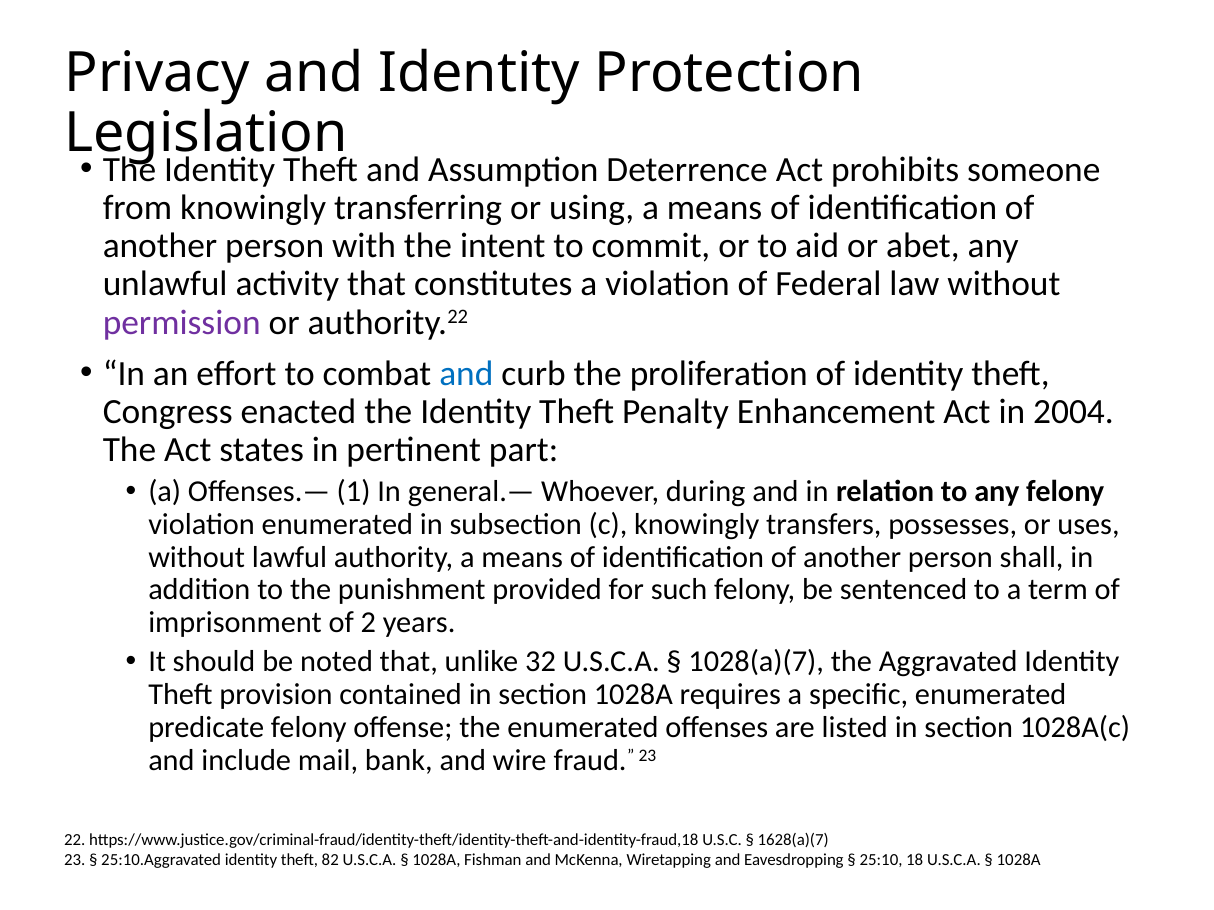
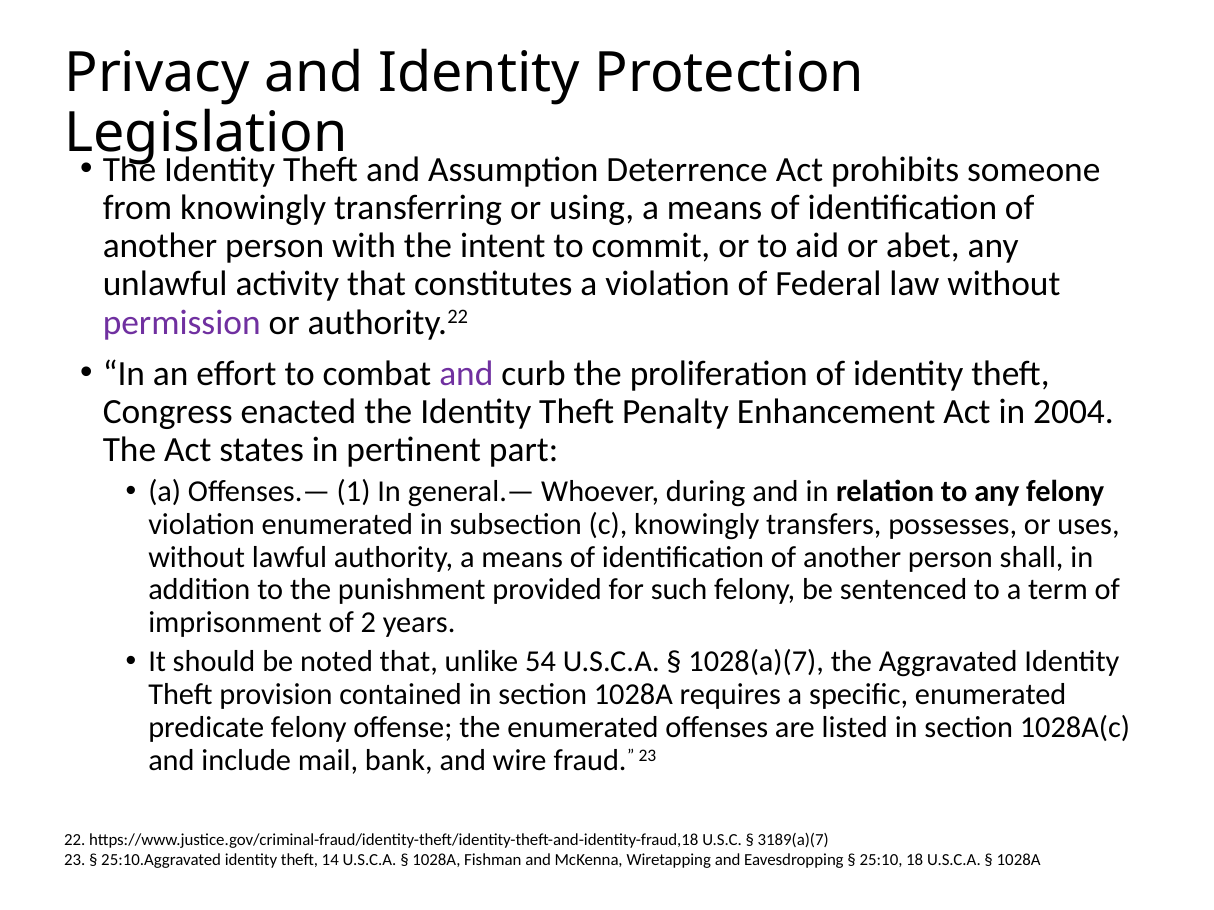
and colour: blue -> purple (466, 374)
32: 32 -> 54 (541, 662)
1628(a)(7: 1628(a)(7 -> 3189(a)(7 (793, 840)
82: 82 -> 14 (330, 860)
